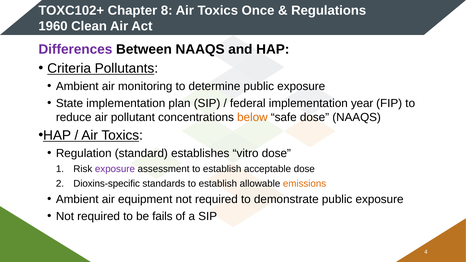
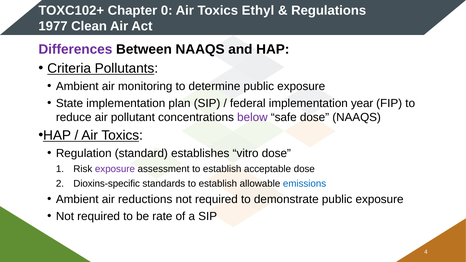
8: 8 -> 0 (167, 11)
Once: Once -> Ethyl (258, 11)
1960: 1960 -> 1977 (53, 26)
below colour: orange -> purple (252, 117)
emissions colour: orange -> blue (305, 184)
equipment: equipment -> reductions (145, 199)
fails: fails -> rate (162, 216)
